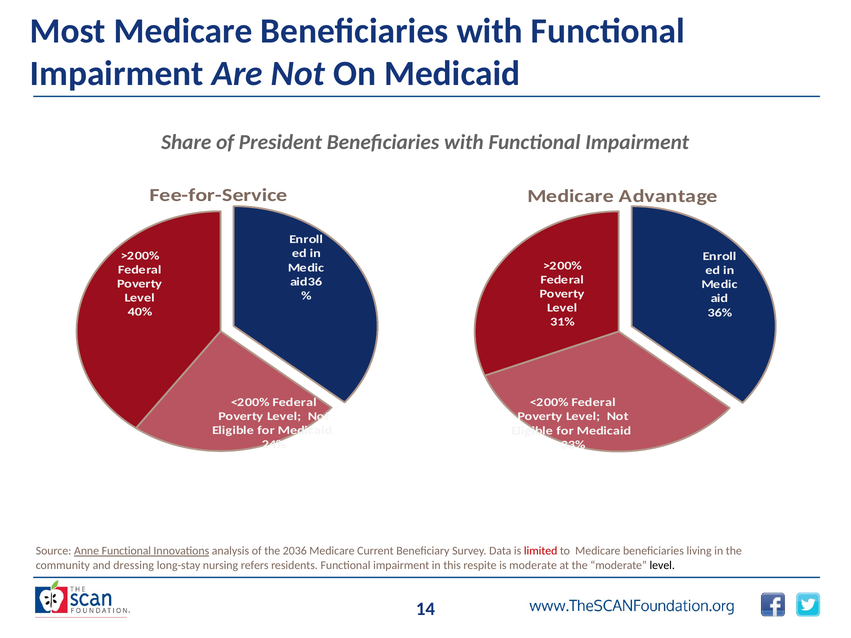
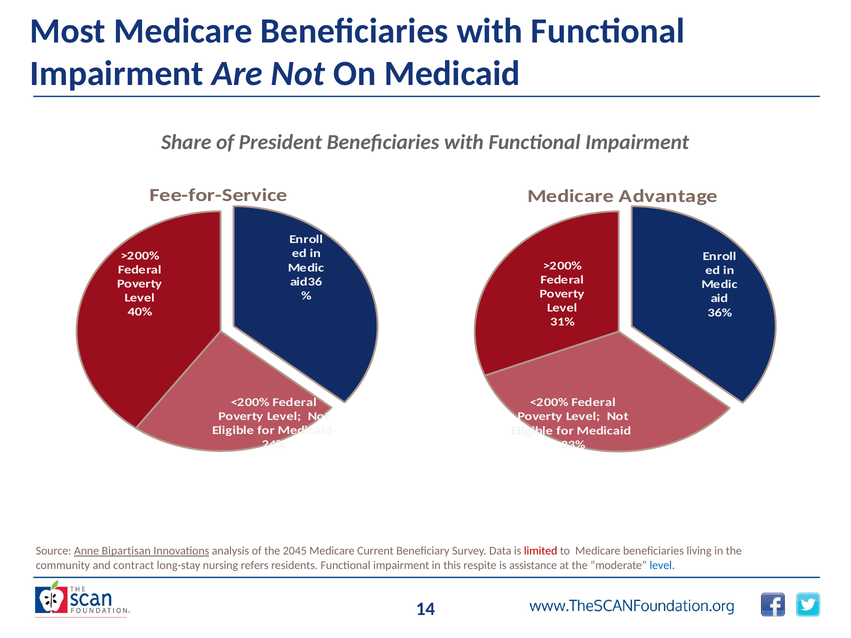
Anne Functional: Functional -> Bipartisan (126, 551)
2036: 2036 -> 2045 (295, 551)
dressing: dressing -> contract (134, 565)
is moderate: moderate -> assistance (533, 565)
level colour: black -> blue (662, 565)
